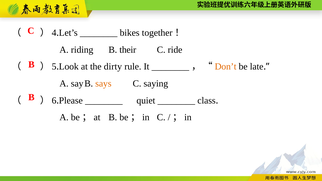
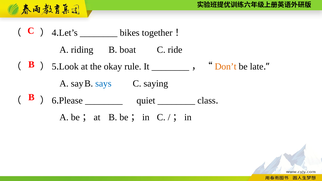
their: their -> boat (128, 50)
dirty: dirty -> okay (113, 67)
says colour: orange -> blue (103, 84)
